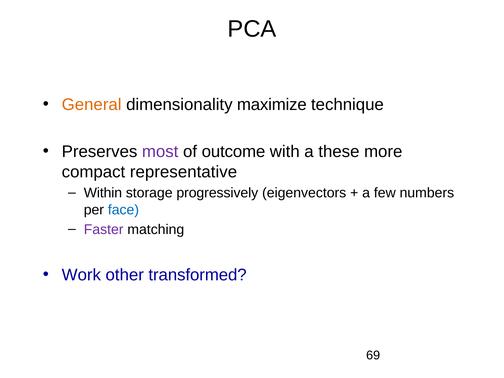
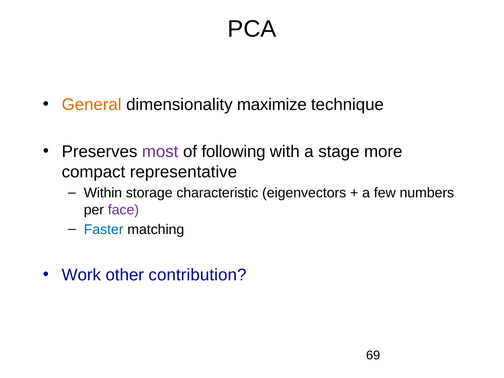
outcome: outcome -> following (234, 152)
these: these -> stage (339, 152)
progressively: progressively -> characteristic (217, 193)
face colour: blue -> purple (123, 210)
Faster colour: purple -> blue (104, 229)
transformed: transformed -> contribution (197, 275)
